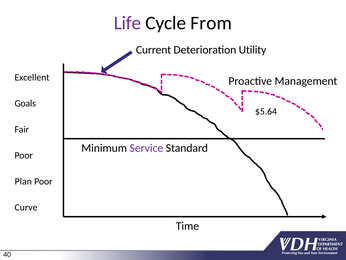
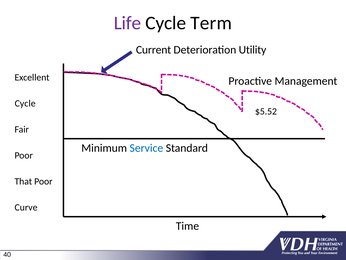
From: From -> Term (211, 23)
Goals: Goals -> Cycle (25, 103)
$5.64: $5.64 -> $5.52 (266, 111)
Service colour: purple -> blue (146, 148)
Plan: Plan -> That (23, 181)
